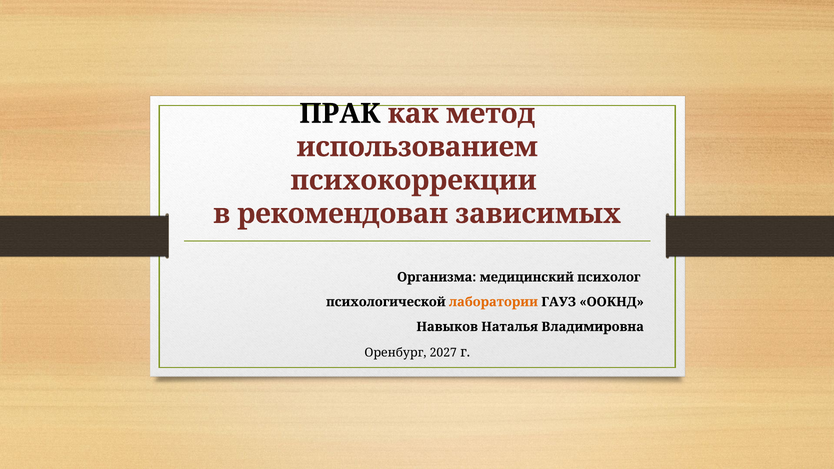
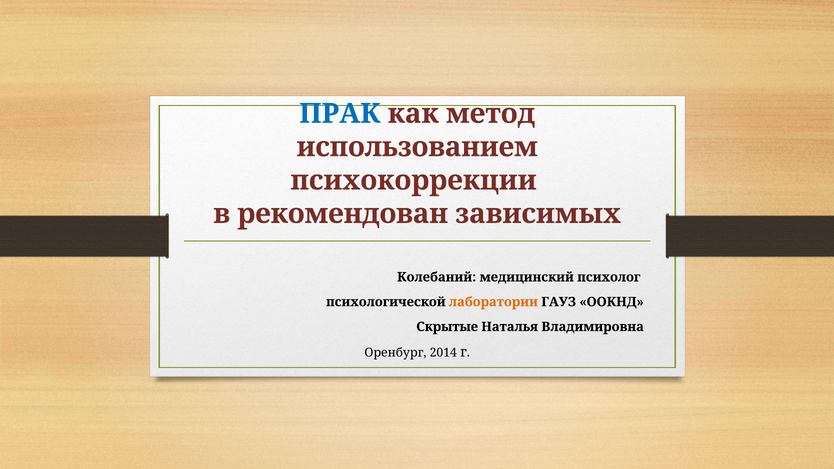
ПРАК colour: black -> blue (340, 114)
Организма: Организма -> Колебаний (437, 277)
Навыков: Навыков -> Скрытые (447, 327)
2027: 2027 -> 2014 (443, 353)
